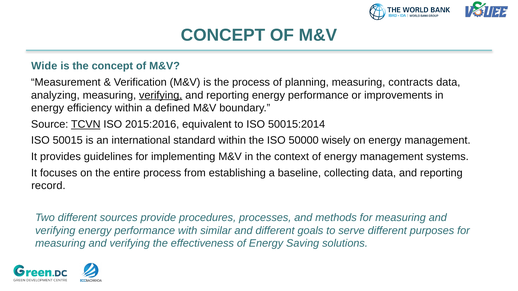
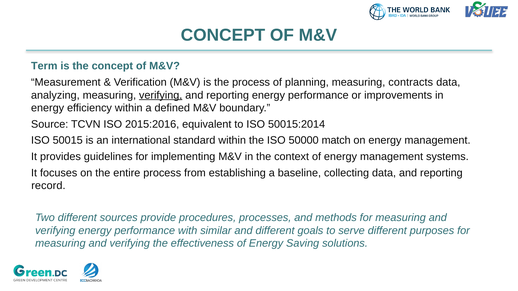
Wide: Wide -> Term (44, 66)
TCVN underline: present -> none (86, 124)
wisely: wisely -> match (336, 141)
